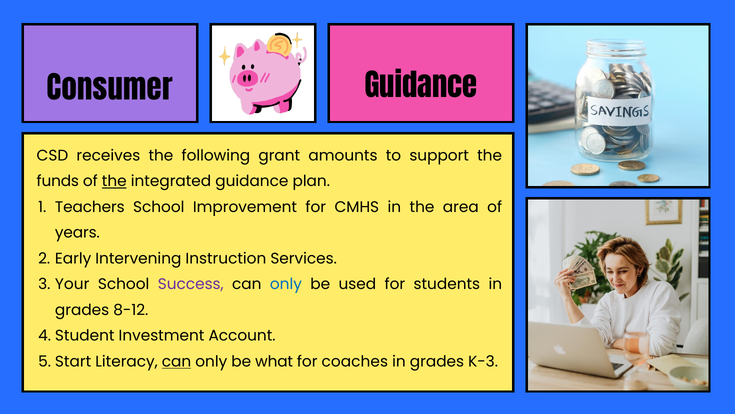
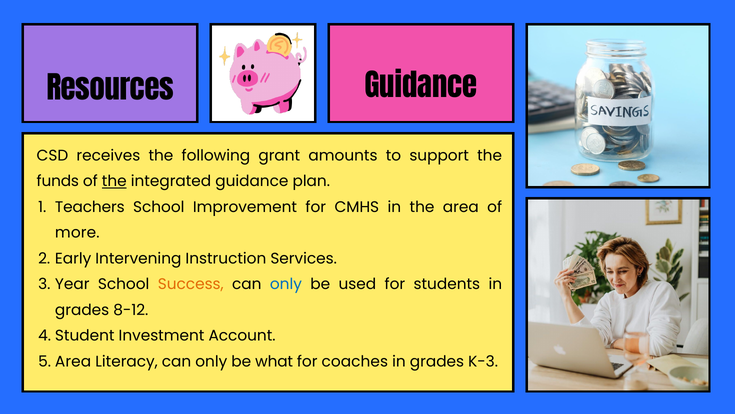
Consumer: Consumer -> Resources (110, 90)
years: years -> more (77, 233)
Your: Your -> Year (72, 284)
Success colour: purple -> orange (191, 284)
Start: Start -> Area (73, 361)
can underline: present -> none (177, 361)
